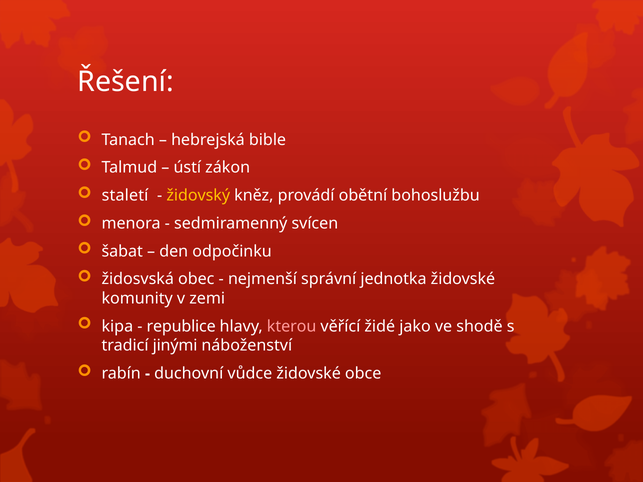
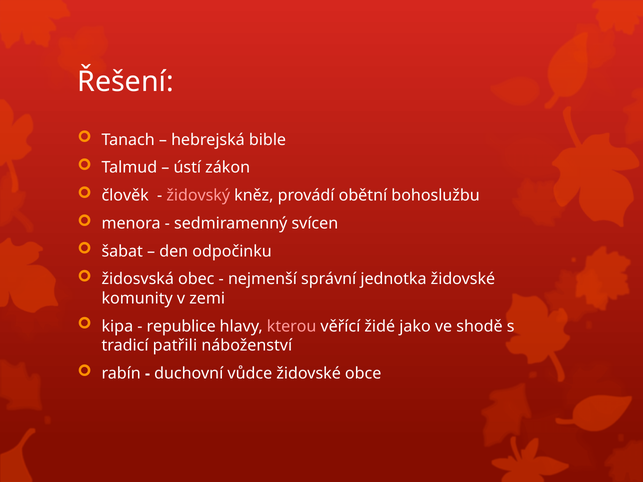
staletí: staletí -> člověk (125, 196)
židovský colour: yellow -> pink (198, 196)
jinými: jinými -> patřili (175, 346)
